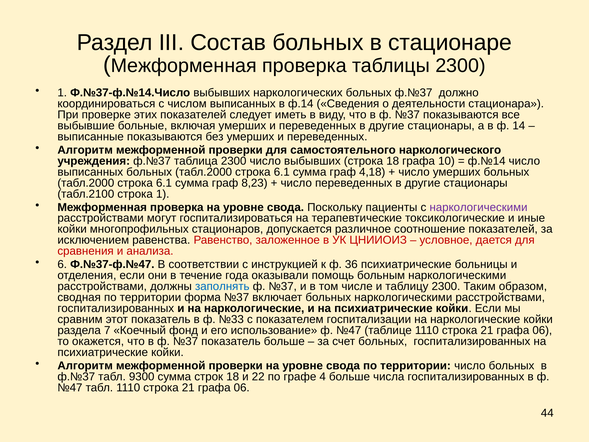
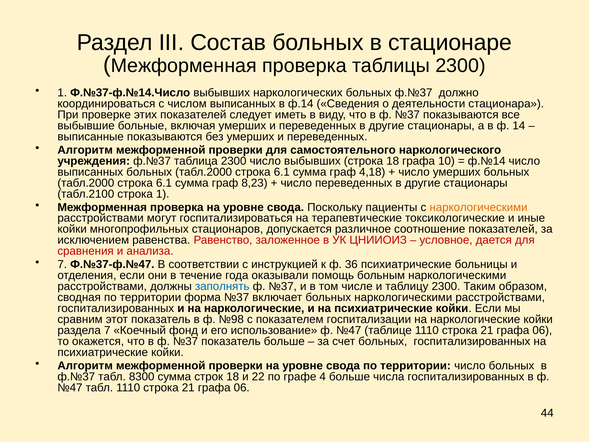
наркологическими colour: purple -> orange (479, 207)
6: 6 -> 7 (62, 264)
№33: №33 -> №98 (231, 319)
9300: 9300 -> 8300 (142, 377)
